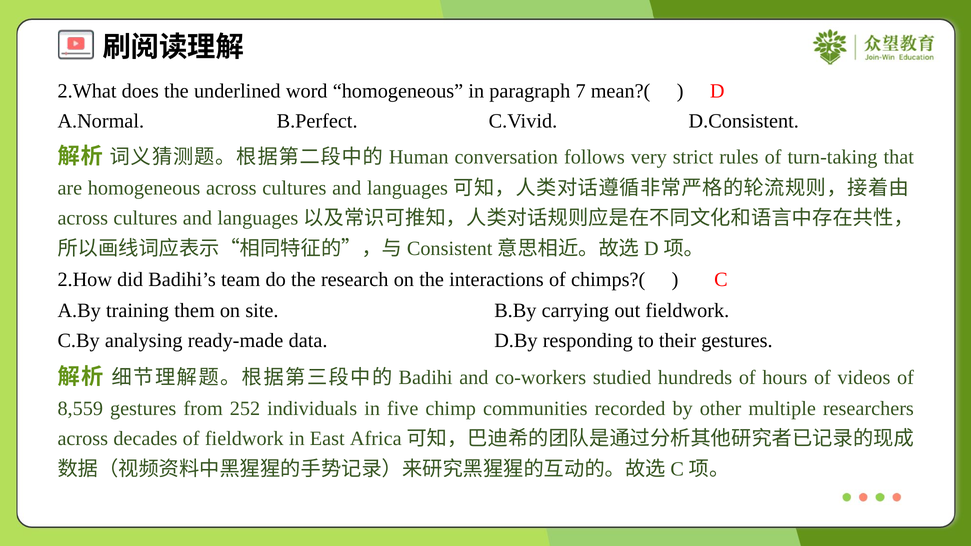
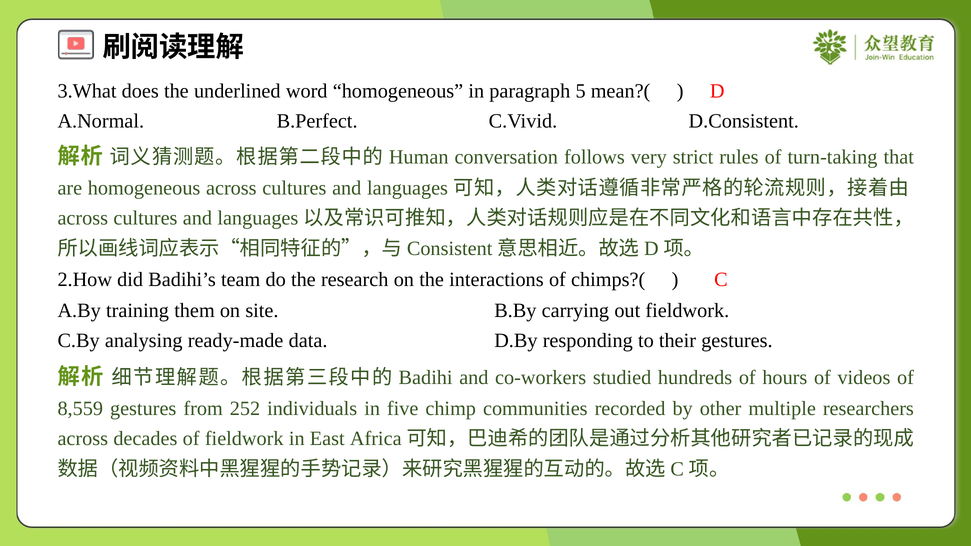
2.What: 2.What -> 3.What (87, 91)
7: 7 -> 5 (581, 91)
